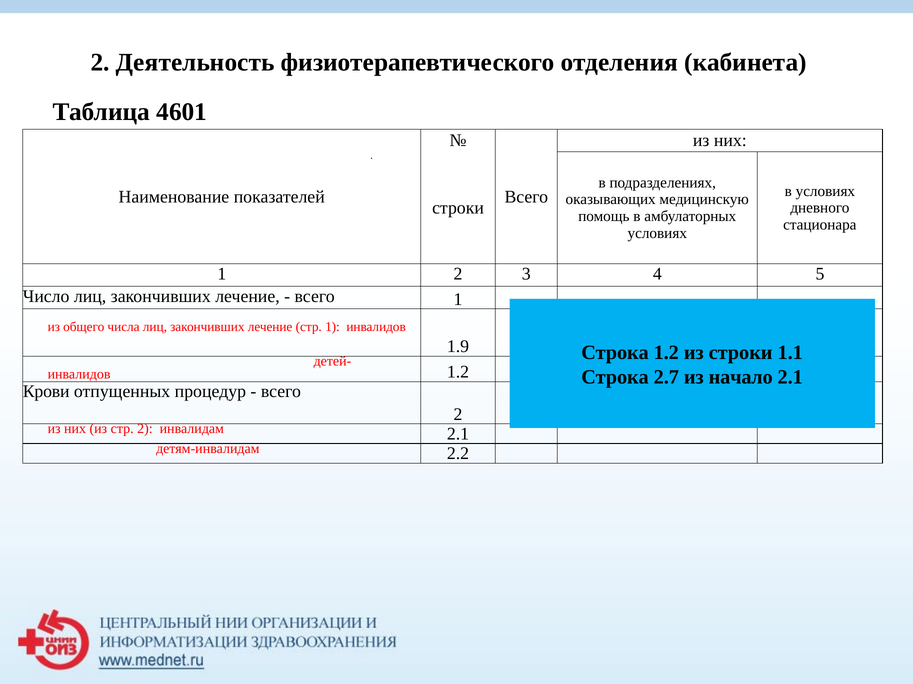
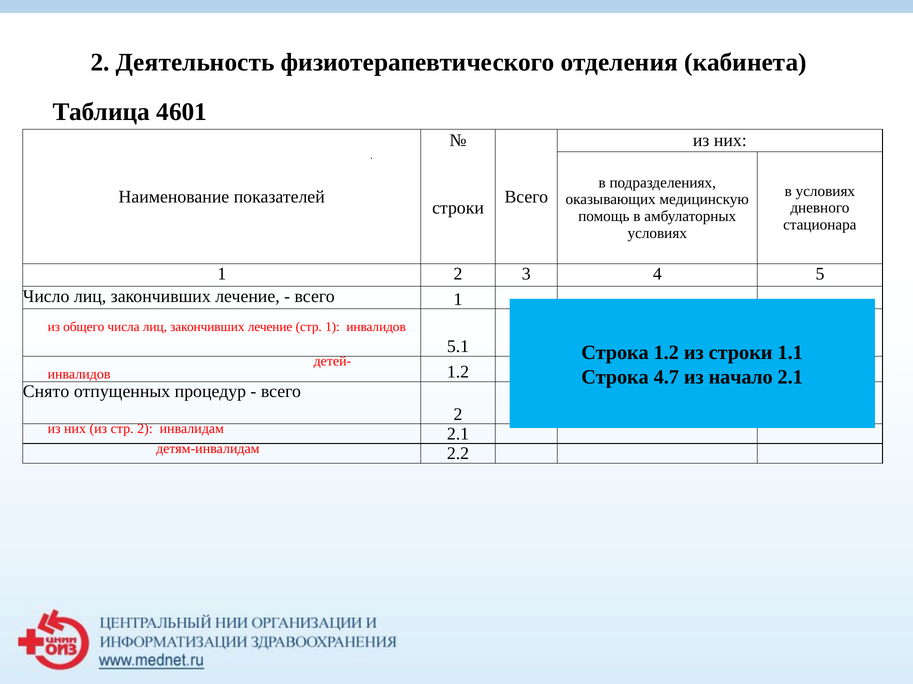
1.9: 1.9 -> 5.1 (458, 347)
2.7: 2.7 -> 4.7 (666, 377)
Крови: Крови -> Снято (46, 392)
